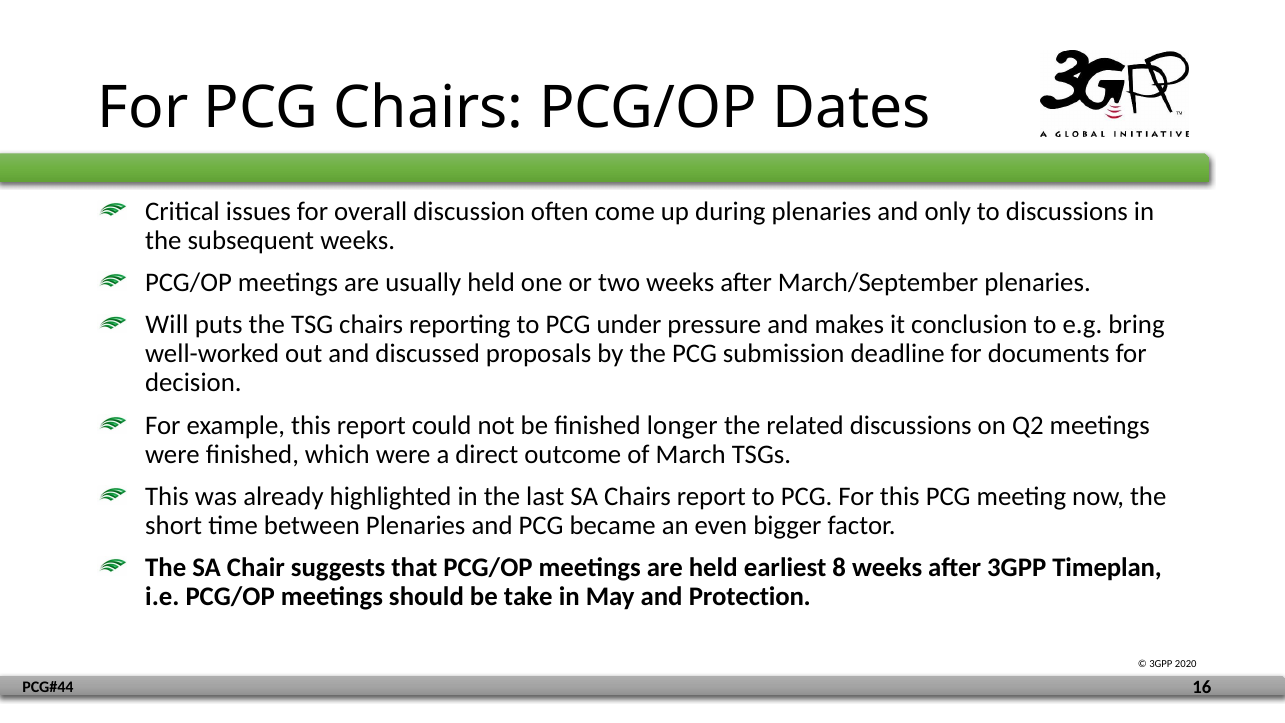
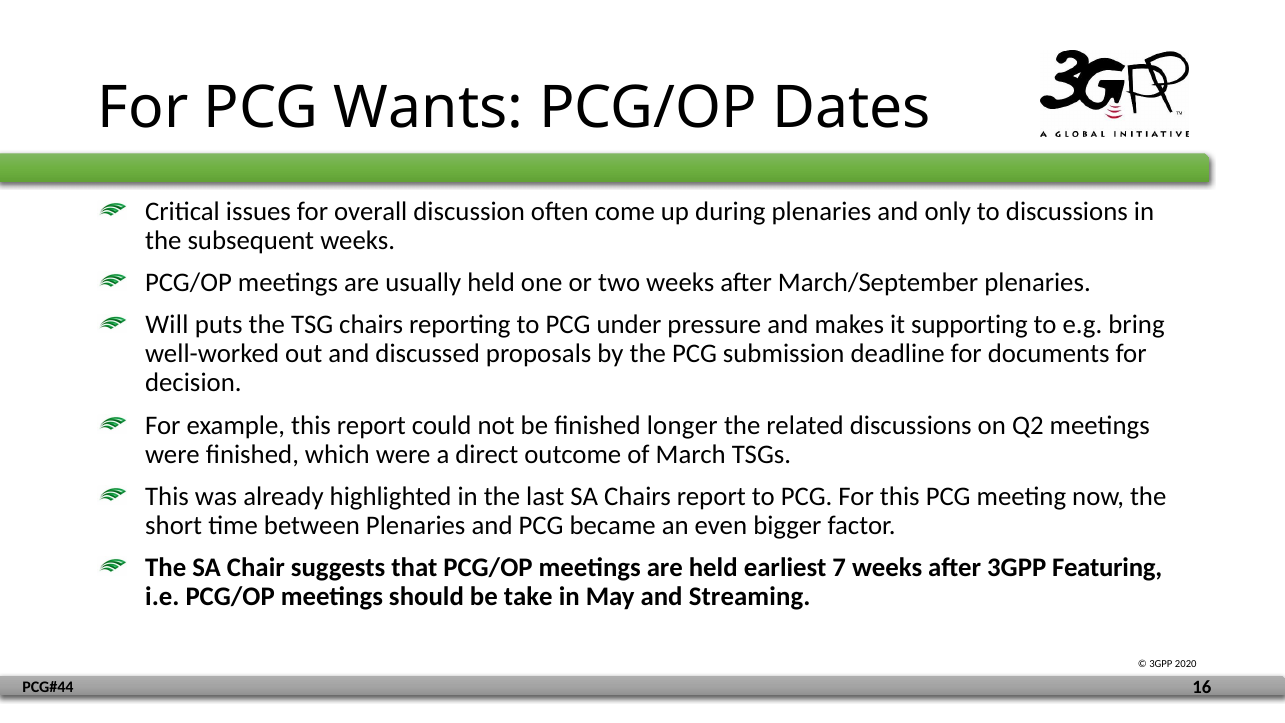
PCG Chairs: Chairs -> Wants (429, 108)
conclusion: conclusion -> supporting (969, 325)
8: 8 -> 7 (839, 568)
Timeplan: Timeplan -> Featuring (1107, 568)
Protection: Protection -> Streaming (750, 597)
